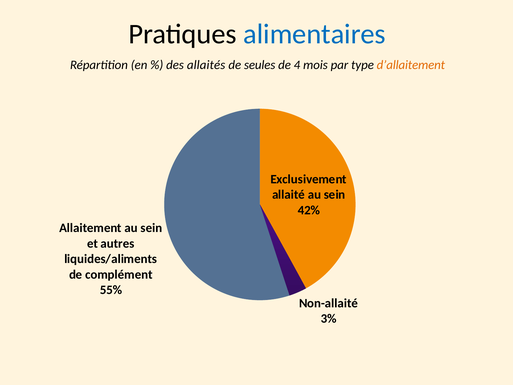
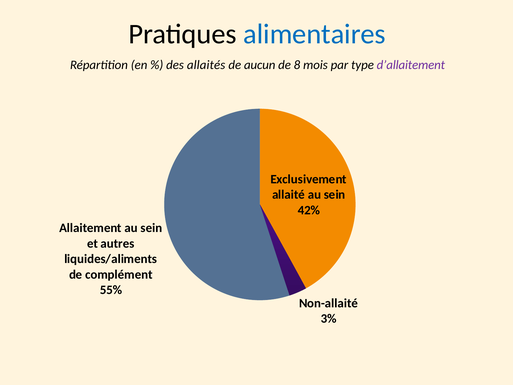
seules: seules -> aucun (260, 65)
4: 4 -> 8 (297, 65)
d’allaitement colour: orange -> purple (411, 65)
